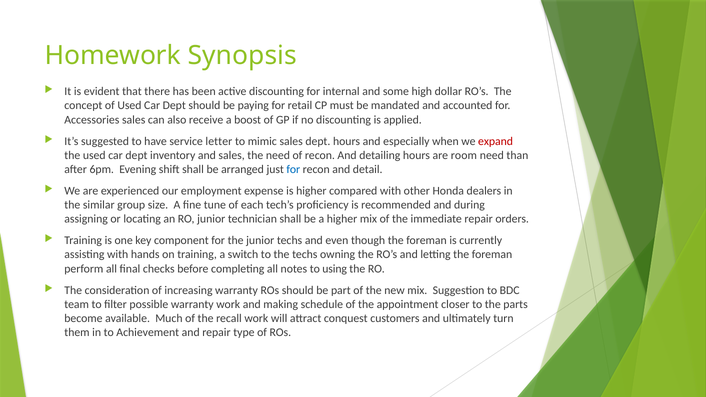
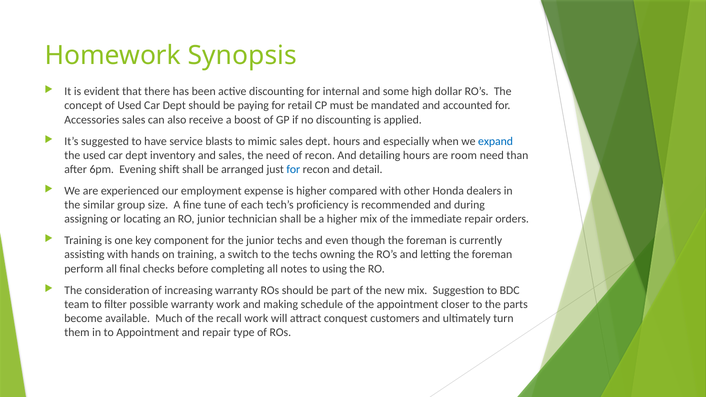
letter: letter -> blasts (219, 141)
expand colour: red -> blue (496, 141)
to Achievement: Achievement -> Appointment (148, 333)
